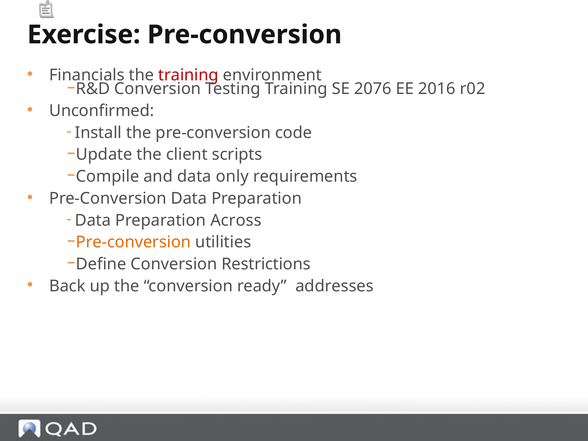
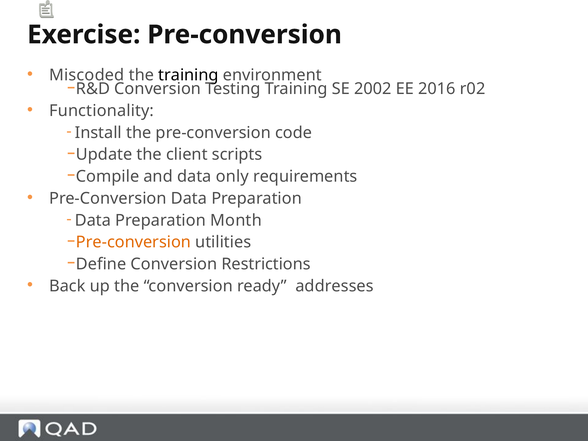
Financials: Financials -> Miscoded (87, 75)
training colour: red -> black (188, 75)
2076: 2076 -> 2002 (373, 89)
Unconfirmed: Unconfirmed -> Functionality (102, 111)
Across: Across -> Month (236, 220)
